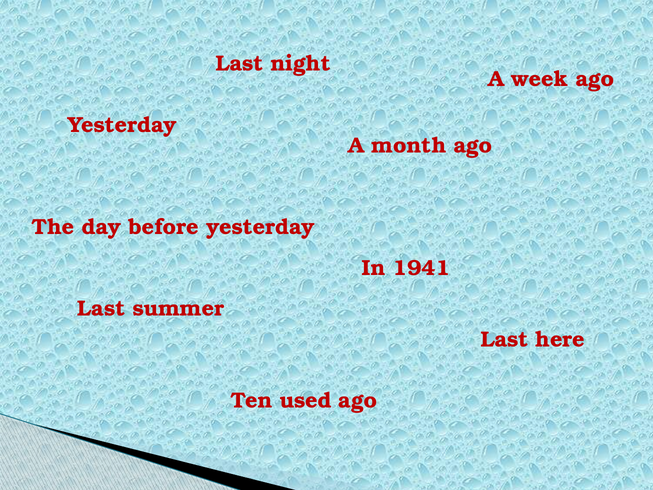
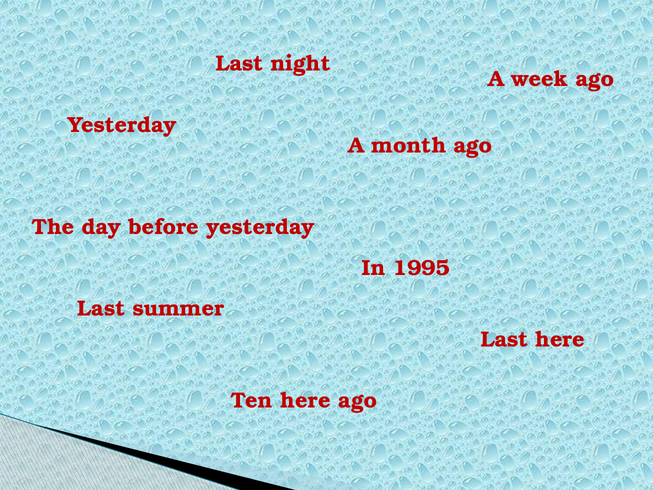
1941: 1941 -> 1995 (421, 268)
Ten used: used -> here (306, 400)
